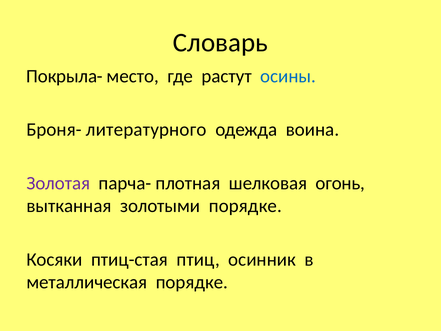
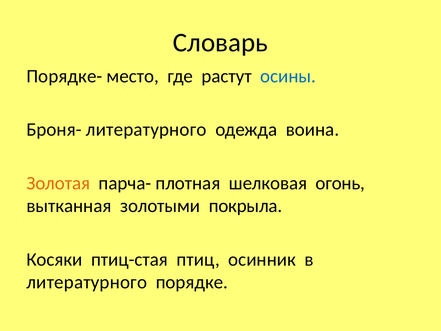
Покрыла-: Покрыла- -> Порядке- (64, 76)
Золотая colour: purple -> orange (58, 183)
золотыми порядке: порядке -> покрыла (245, 206)
металлическая: металлическая -> литературного (87, 282)
